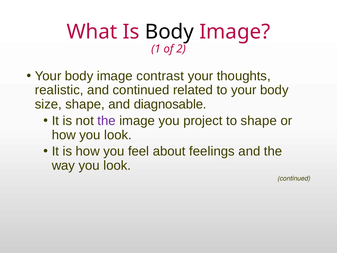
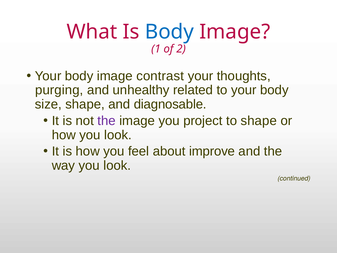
Body colour: black -> blue (169, 32)
realistic: realistic -> purging (59, 90)
and continued: continued -> unhealthy (141, 90)
feelings: feelings -> improve (212, 151)
